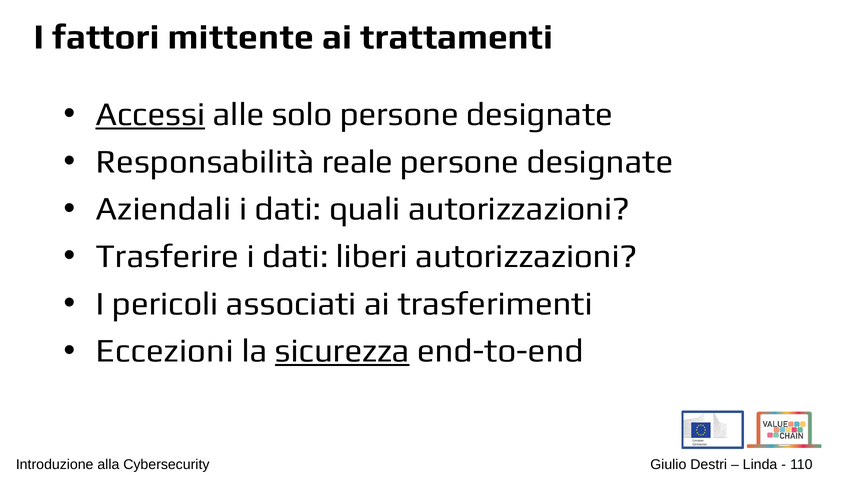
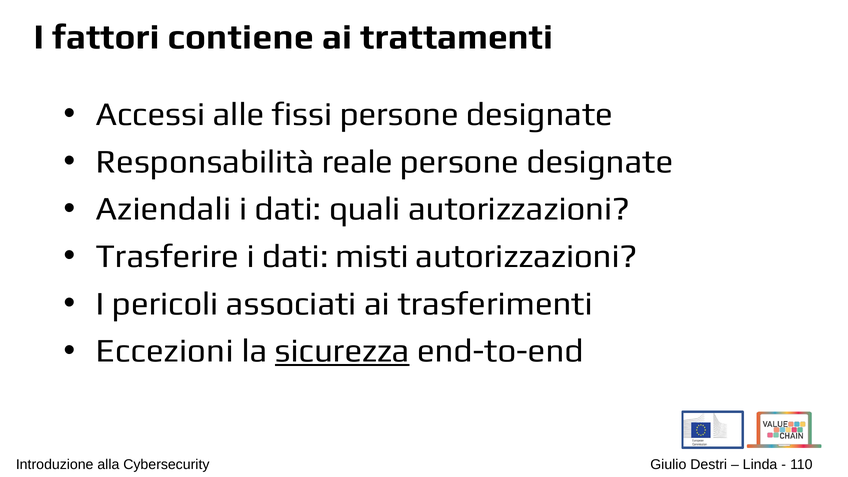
mittente: mittente -> contiene (241, 37)
Accessi underline: present -> none (150, 114)
solo: solo -> fissi (302, 114)
liberi: liberi -> misti (372, 256)
